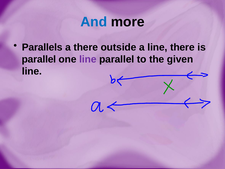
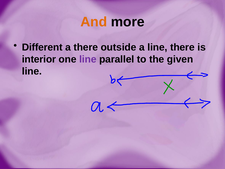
And colour: blue -> orange (94, 22)
Parallels: Parallels -> Different (42, 47)
parallel: parallel -> interior (39, 59)
